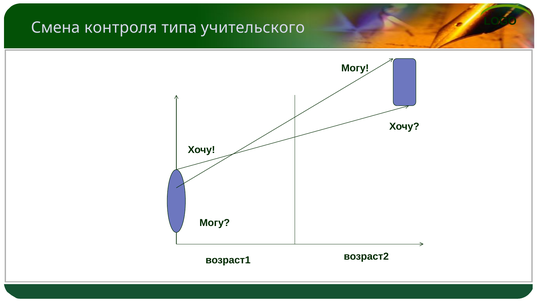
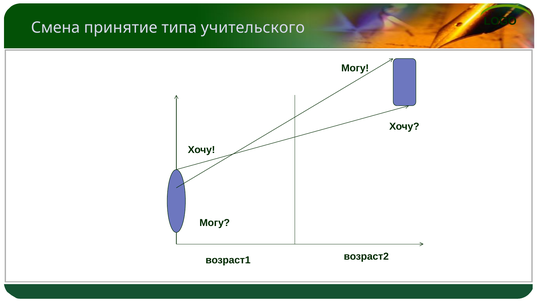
контроля: контроля -> принятие (121, 28)
